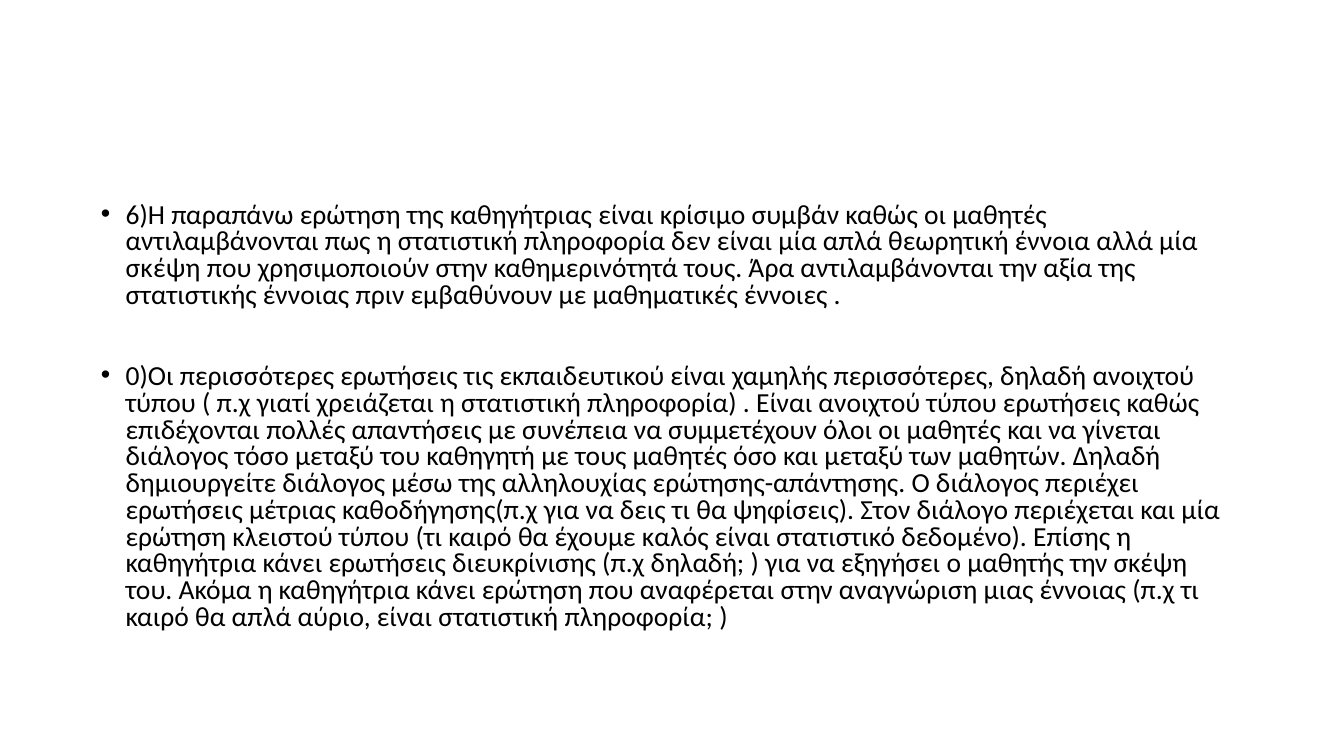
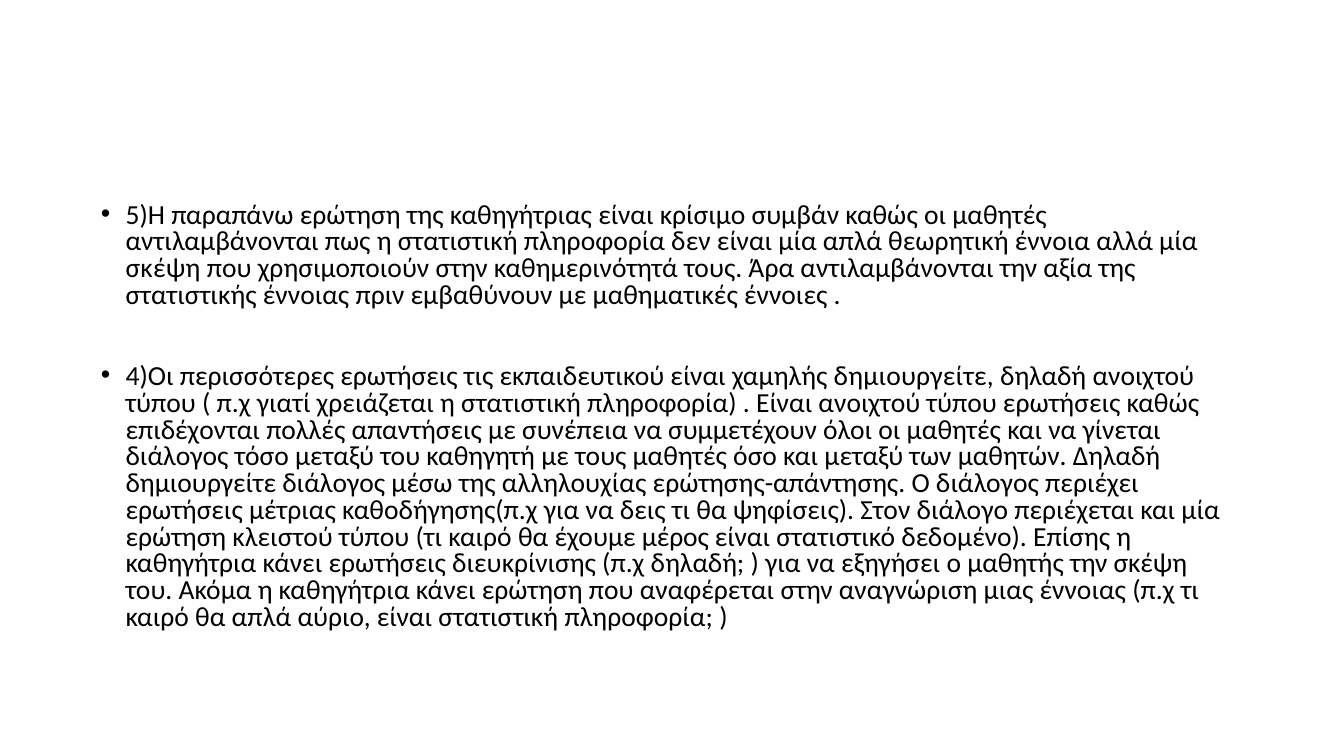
6)Η: 6)Η -> 5)Η (145, 215)
0)Οι: 0)Οι -> 4)Οι (150, 377)
χαμηλής περισσότερες: περισσότερες -> δημιουργείτε (914, 377)
καλός: καλός -> μέρος (675, 538)
